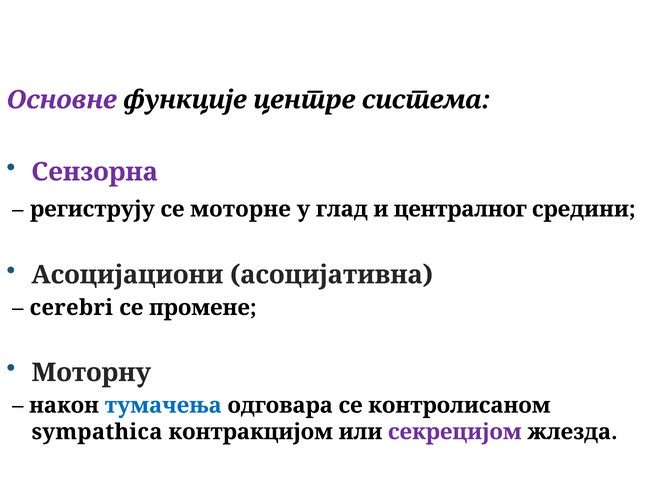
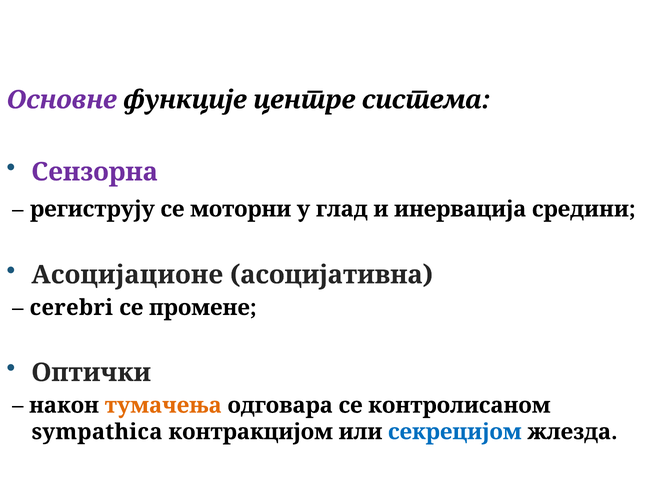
моторне: моторне -> моторни (241, 209)
централног: централног -> инервација (460, 209)
Асоцијациони: Асоцијациони -> Асоцијационе (127, 275)
Моторну: Моторну -> Оптички (91, 373)
тумачења colour: blue -> orange (163, 406)
секрецијом colour: purple -> blue (455, 432)
